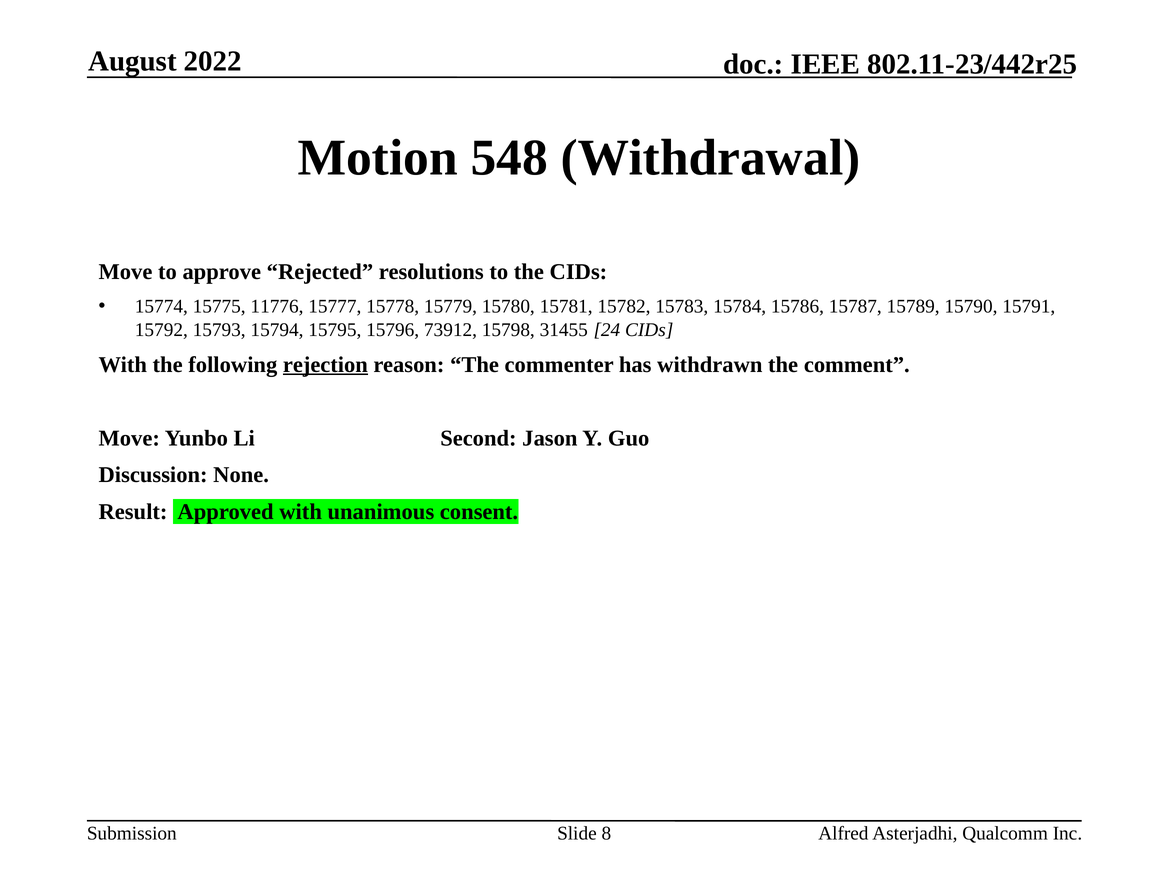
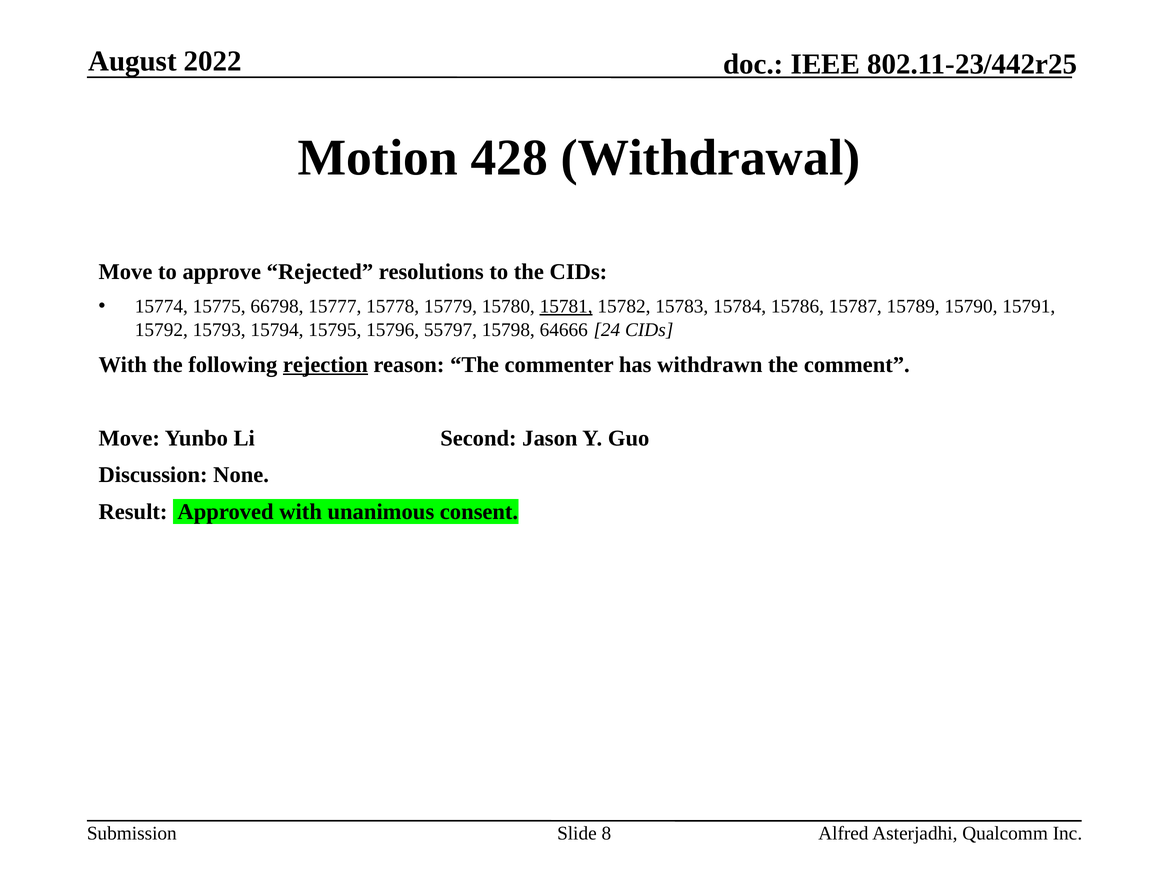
548: 548 -> 428 (509, 158)
11776: 11776 -> 66798 (277, 307)
15781 underline: none -> present (566, 307)
73912: 73912 -> 55797 (450, 330)
31455: 31455 -> 64666 (564, 330)
